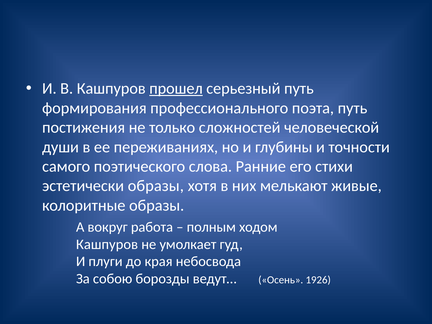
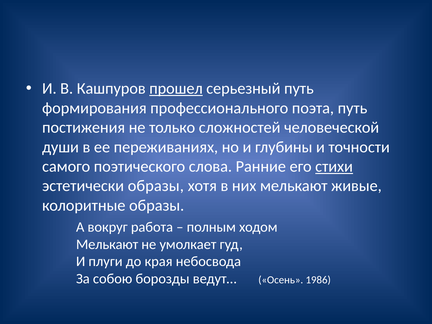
стихи underline: none -> present (334, 166)
Кашпуров: Кашпуров -> Мелькают (107, 244)
1926: 1926 -> 1986 (318, 280)
